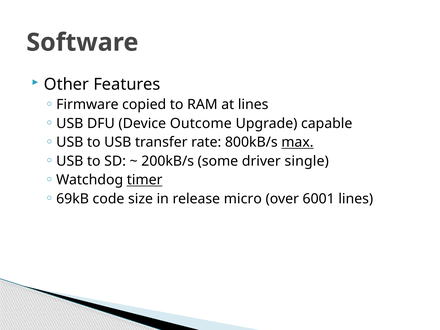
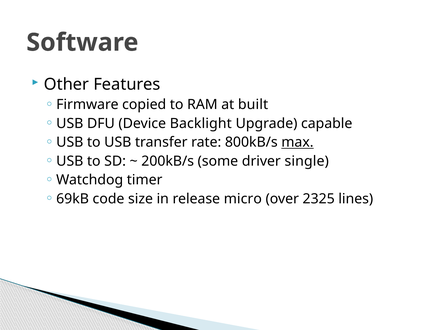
at lines: lines -> built (253, 105)
Outcome: Outcome -> Backlight (201, 123)
timer underline: present -> none (145, 180)
6001: 6001 -> 2325 (319, 199)
